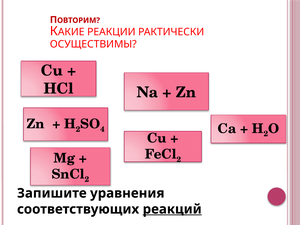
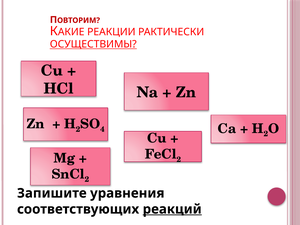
ОСУЩЕСТВИМЫ underline: none -> present (93, 44)
